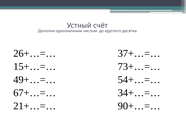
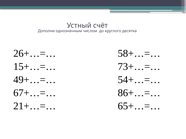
37+…=…: 37+…=… -> 58+…=… (139, 54)
34+…=…: 34+…=… -> 86+…=… (139, 93)
90+…=…: 90+…=… -> 65+…=… (139, 106)
